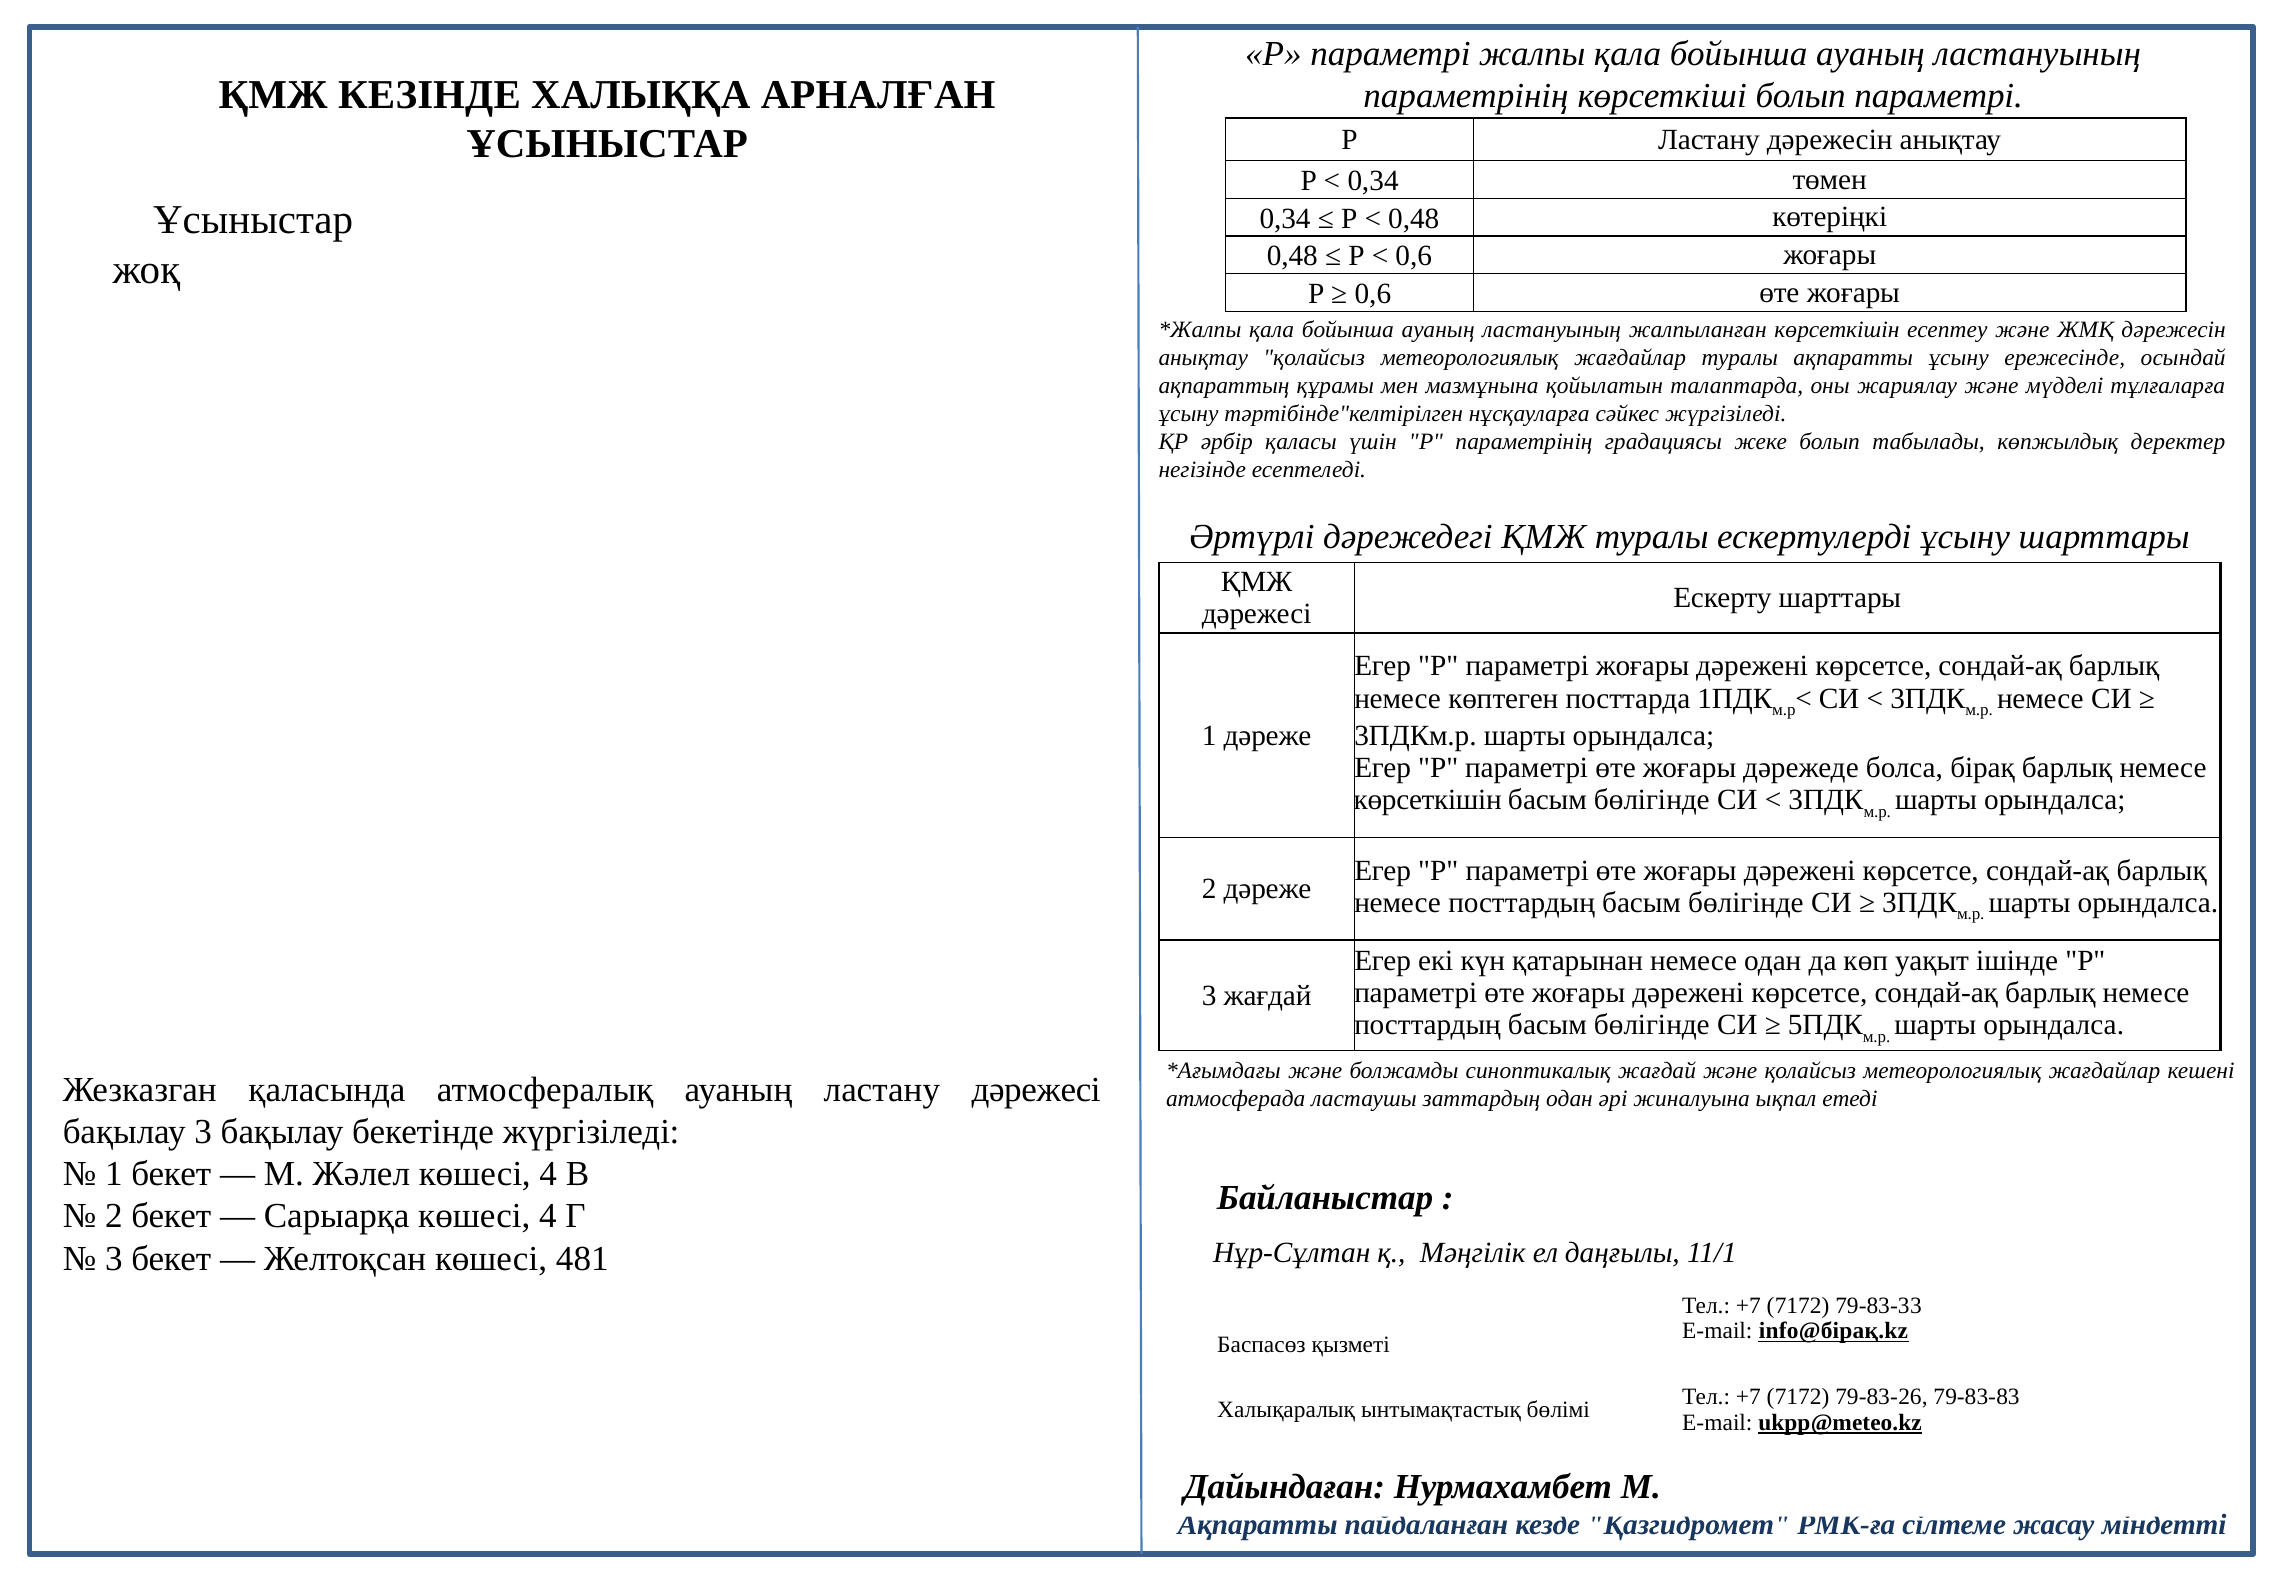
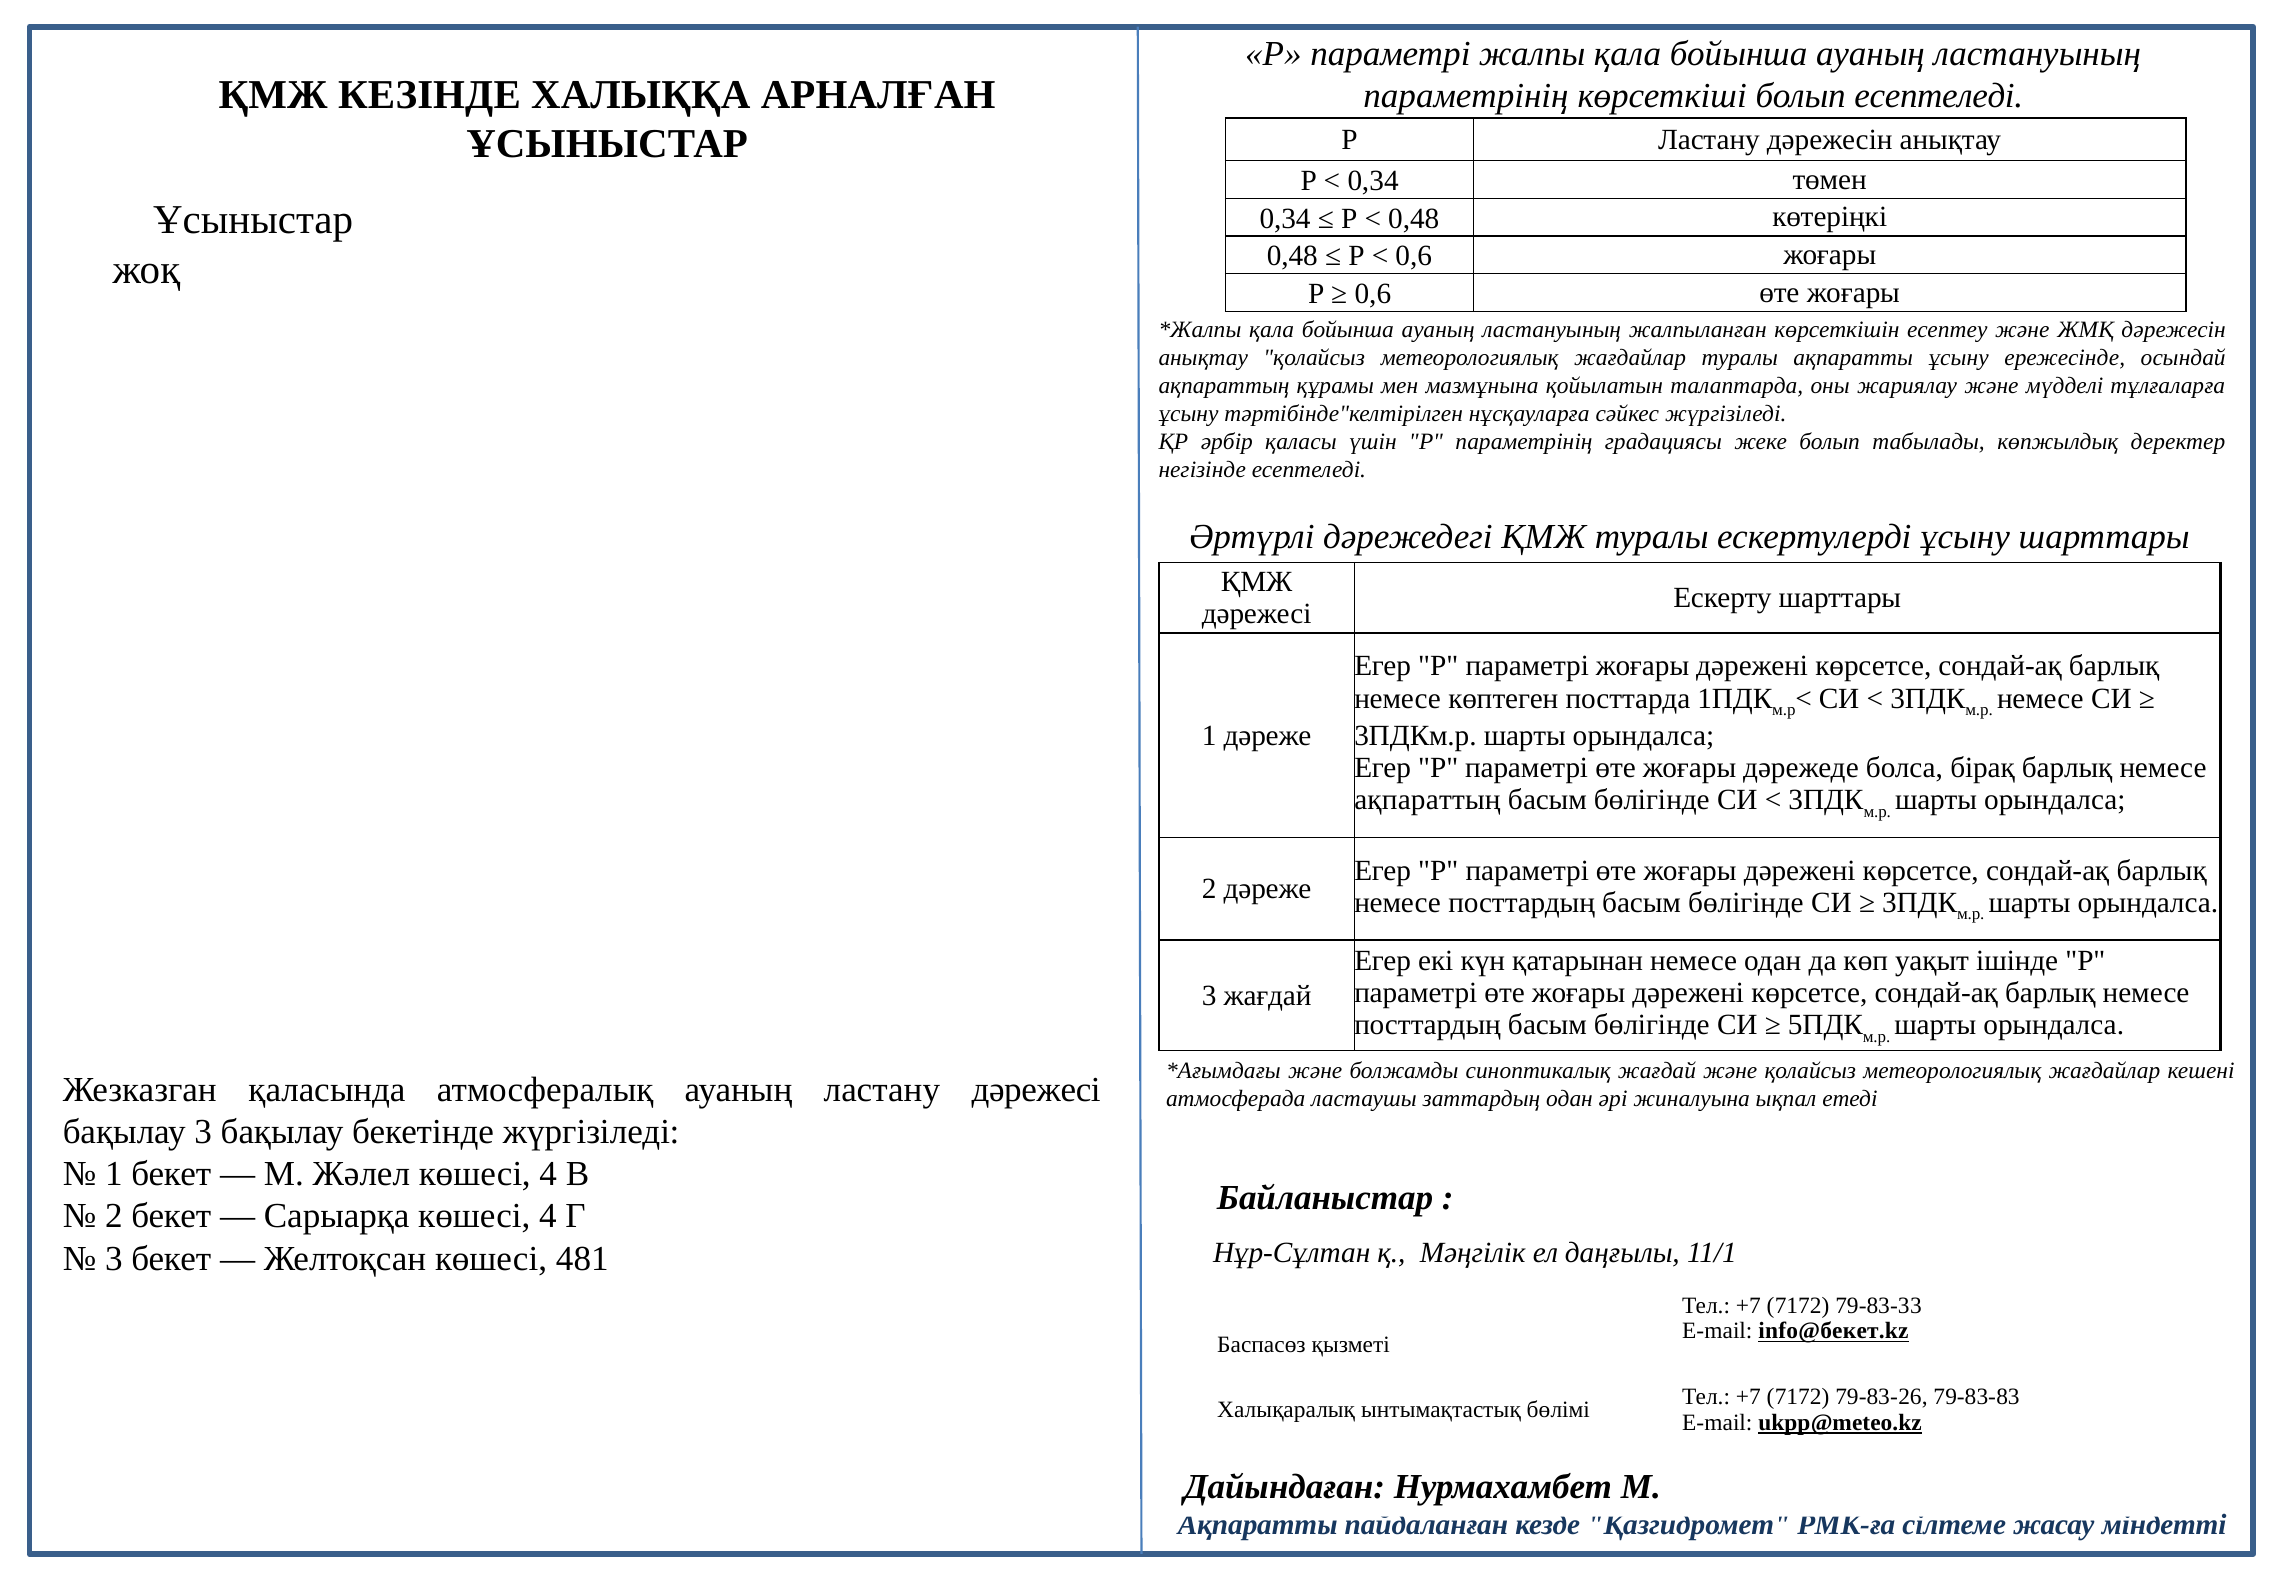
болып параметрі: параметрі -> есептеледі (1939, 96)
көрсеткішін: көрсеткішін -> ақпараттың (1427, 800)
info@бірақ.kz: info@бірақ.kz -> info@бекет.kz (1833, 1331)
